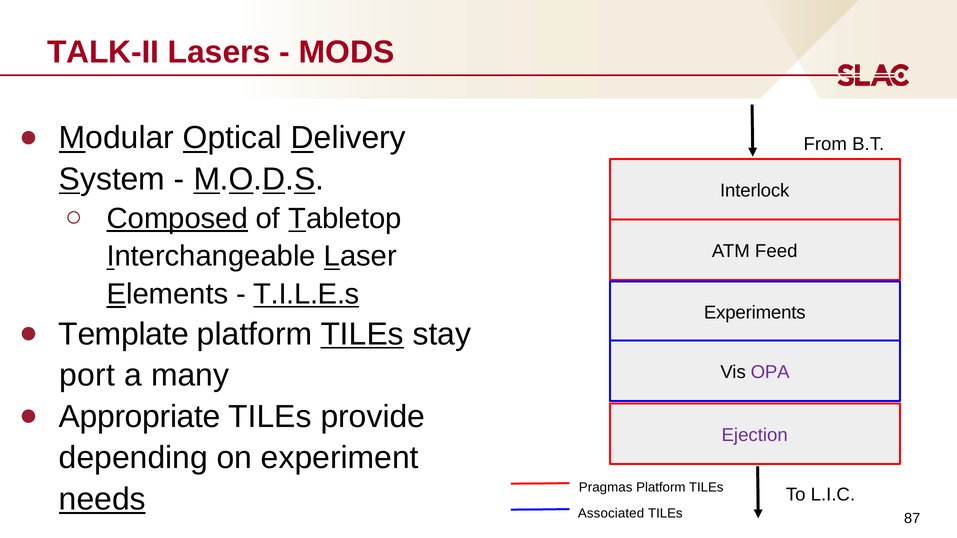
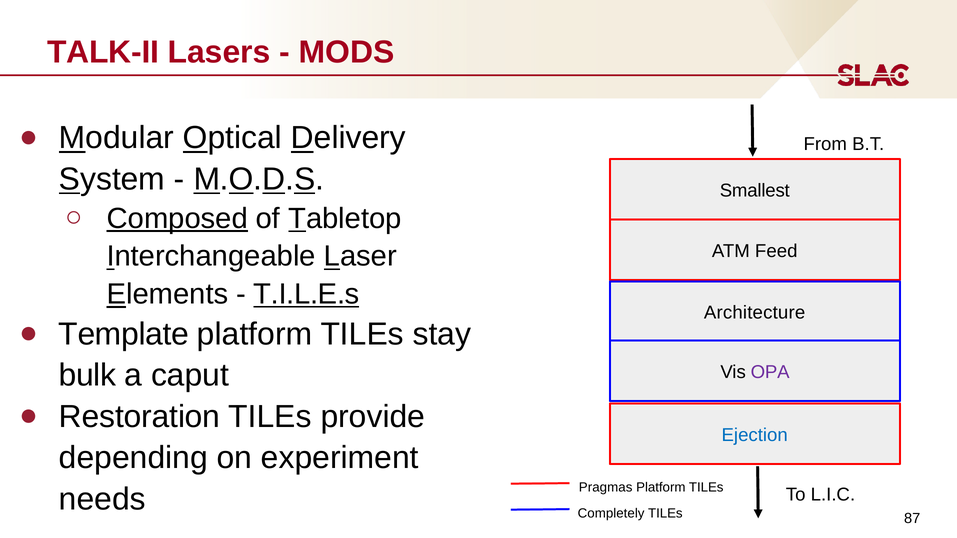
Interlock: Interlock -> Smallest (755, 191)
Experiments: Experiments -> Architecture (755, 313)
TILEs underline: present -> none (362, 334)
port: port -> bulk (87, 376)
many: many -> caput (190, 376)
Appropriate: Appropriate -> Restoration (140, 417)
Ejection colour: purple -> blue (755, 435)
needs underline: present -> none (102, 500)
Associated: Associated -> Completely (611, 514)
